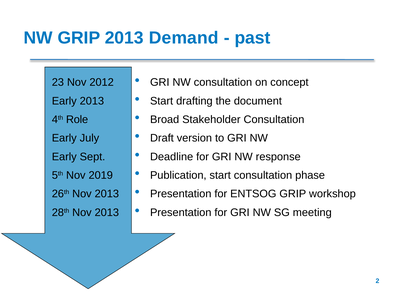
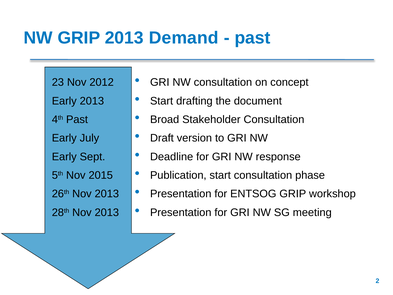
4th Role: Role -> Past (77, 119)
2019: 2019 -> 2015 (101, 175)
